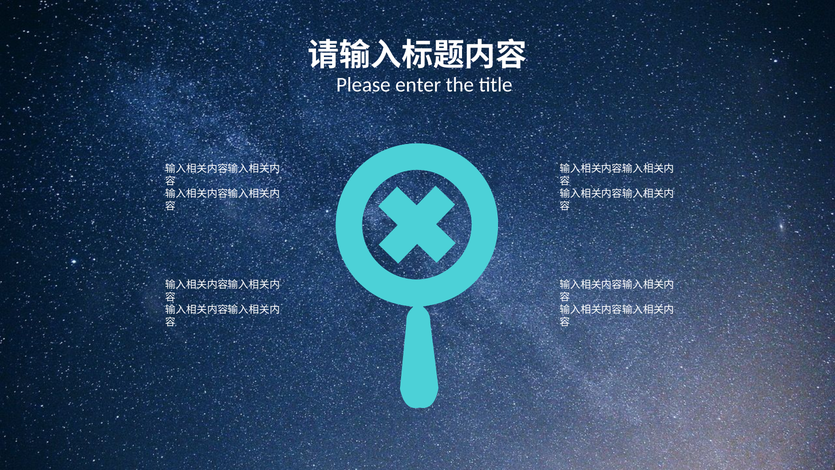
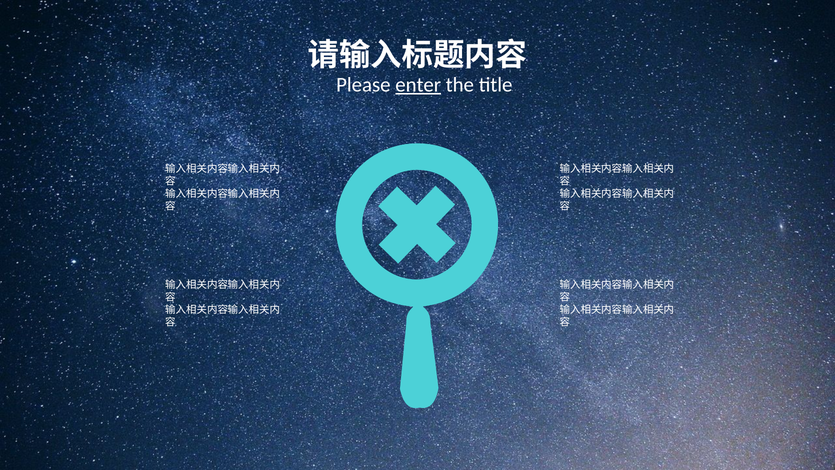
enter underline: none -> present (418, 85)
